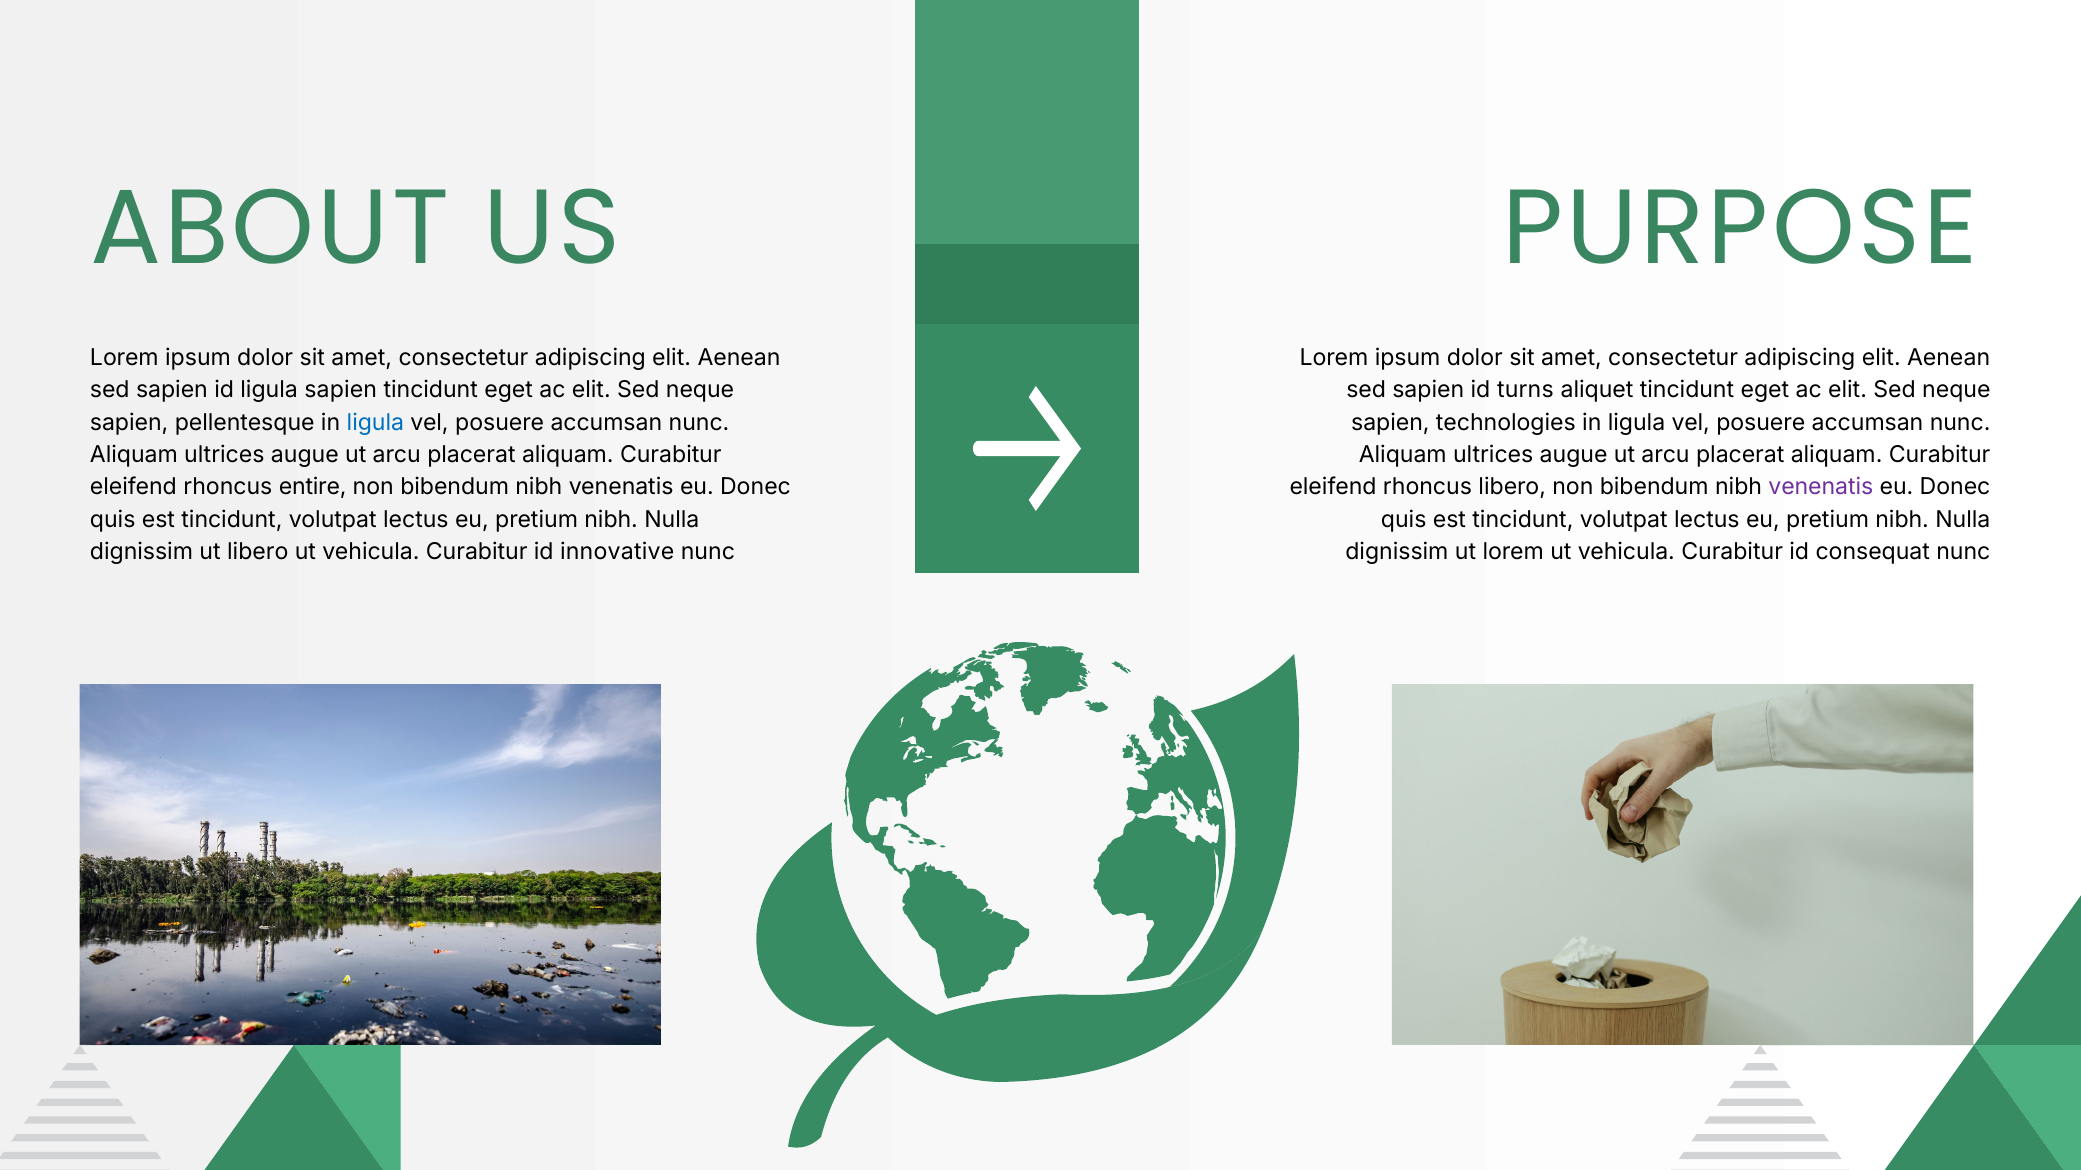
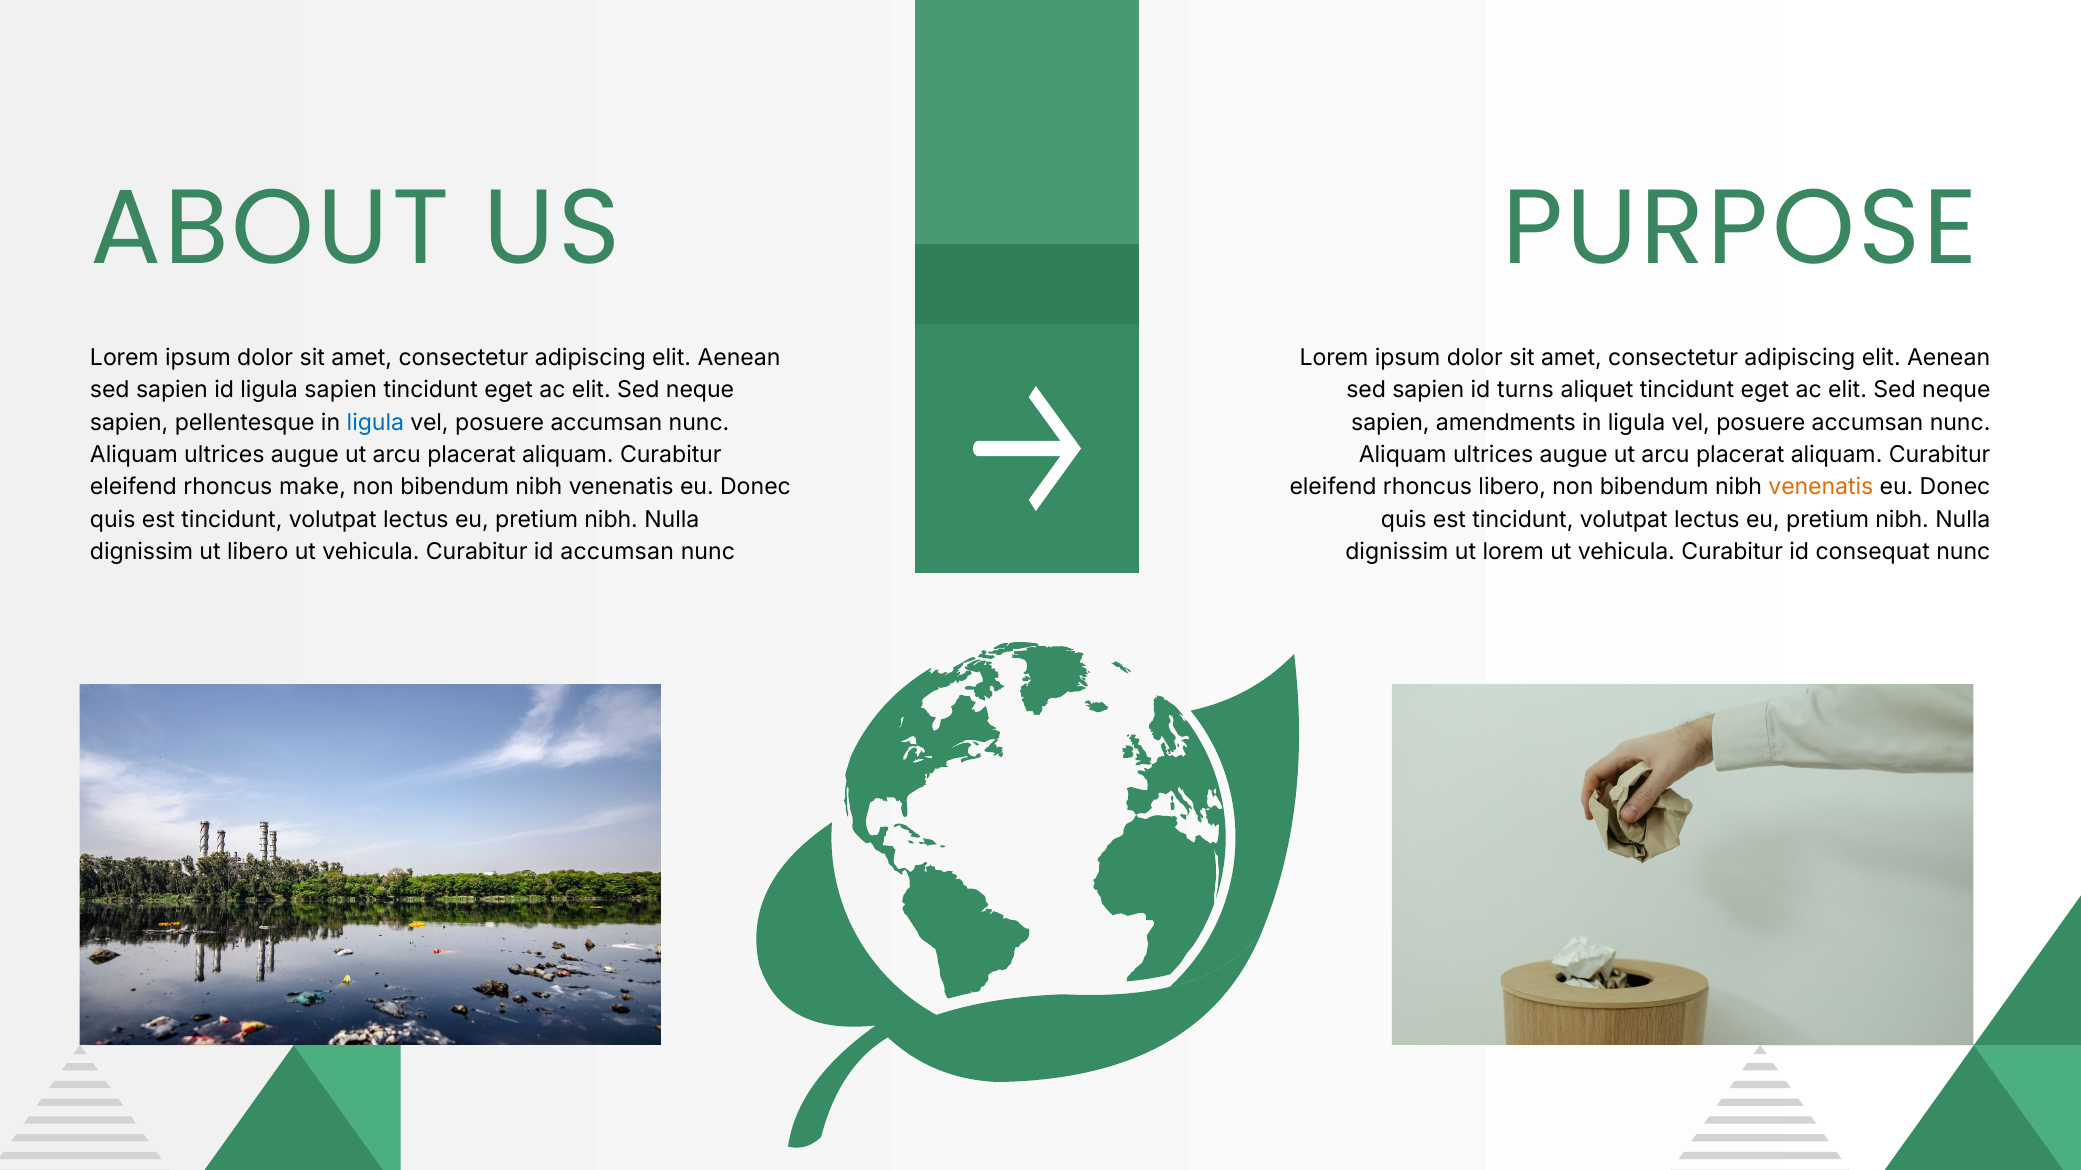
technologies: technologies -> amendments (1506, 423)
entire: entire -> make (312, 488)
venenatis colour: purple -> orange (1821, 488)
id innovative: innovative -> accumsan (617, 552)
